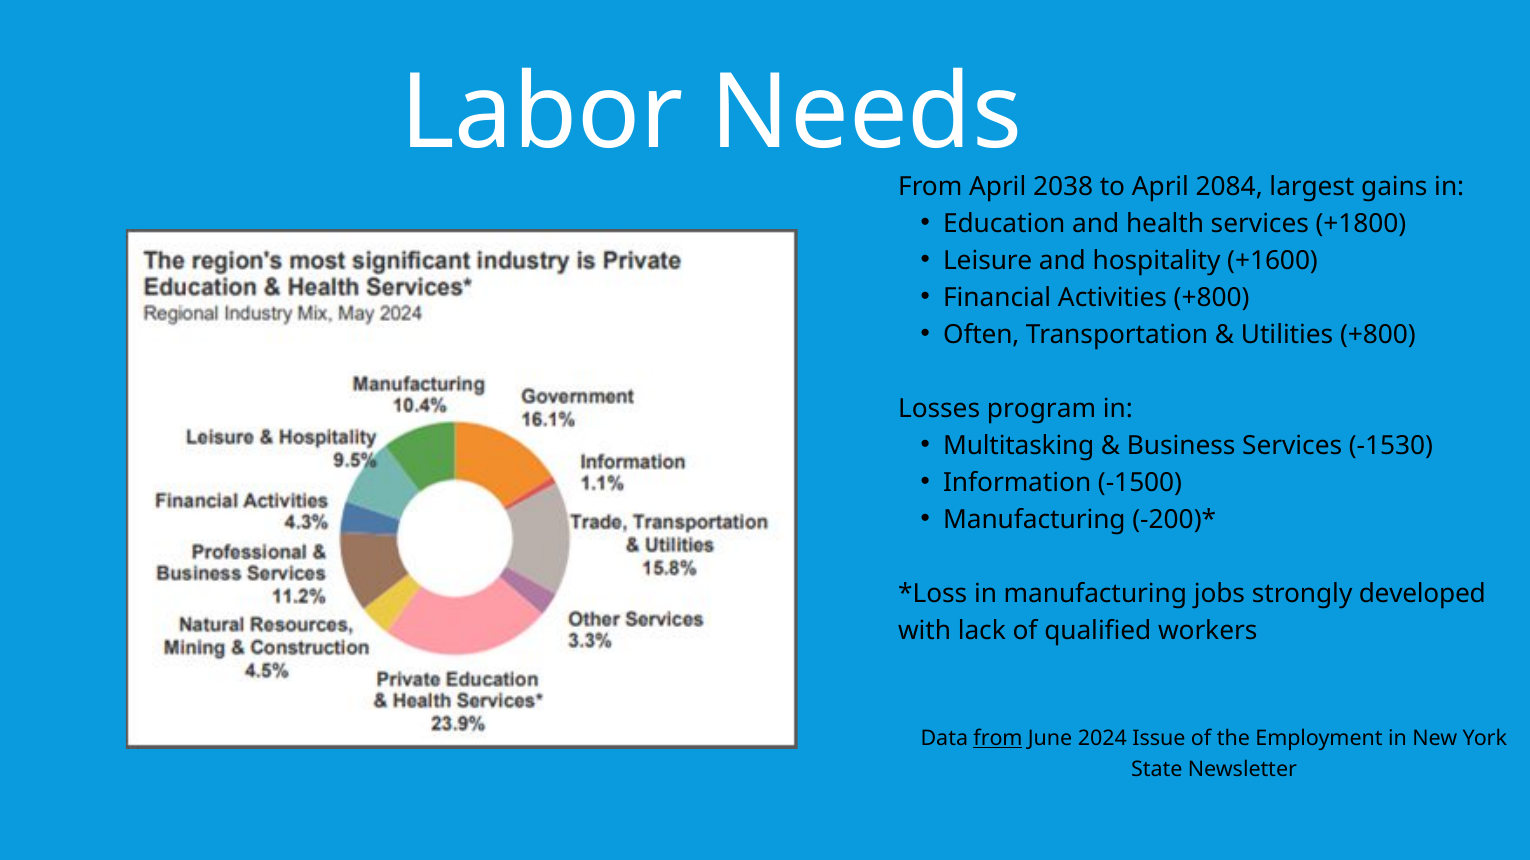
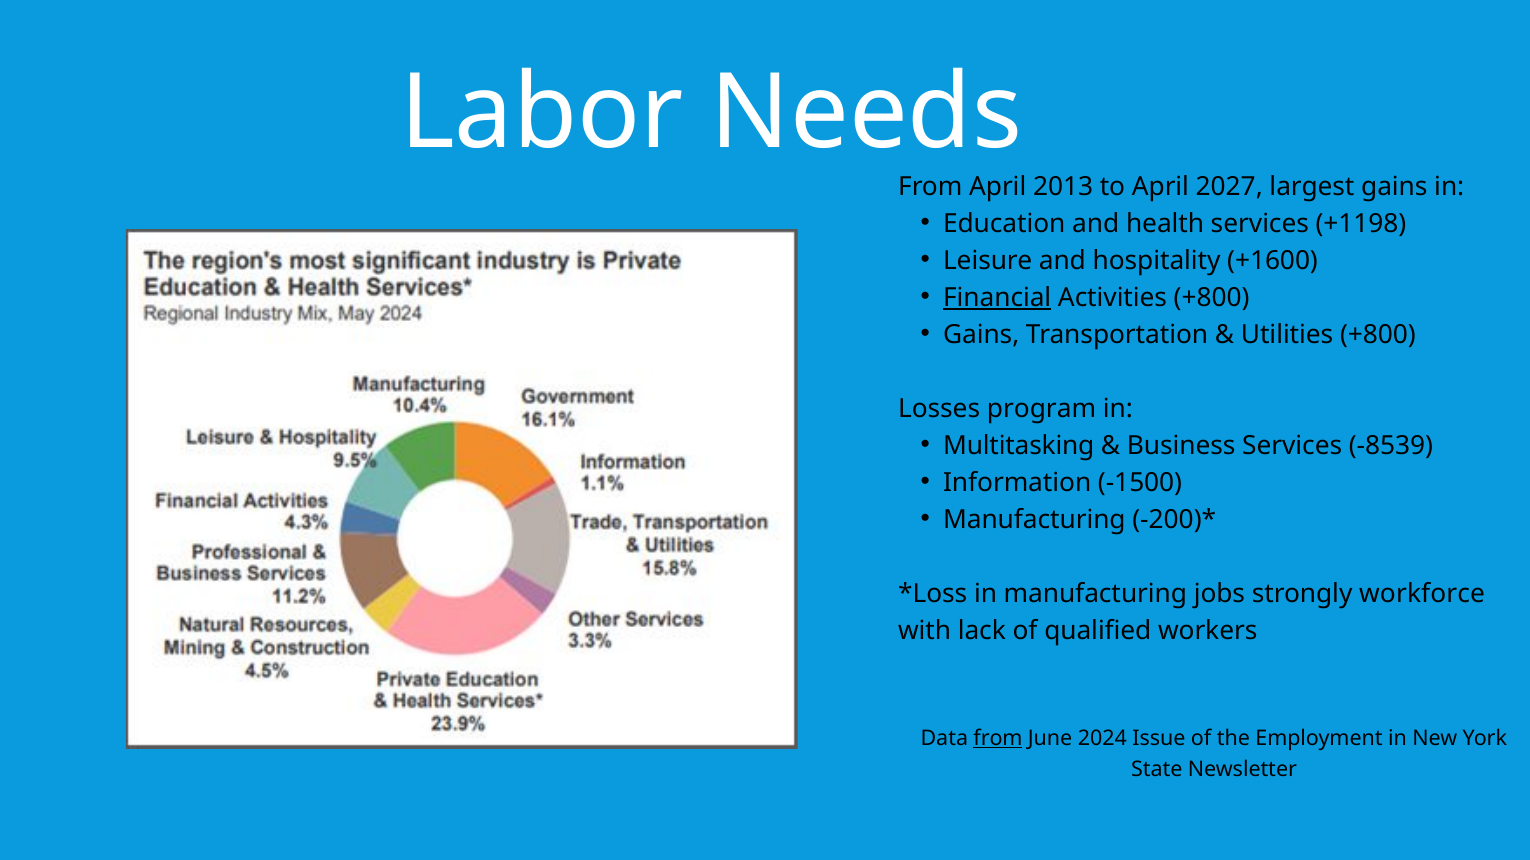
2038: 2038 -> 2013 (1063, 187)
2084: 2084 -> 2027 (1229, 187)
+1800: +1800 -> +1198 (1361, 224)
Financial underline: none -> present (997, 298)
Often: Often -> Gains (981, 335)
-1530: -1530 -> -8539 (1391, 446)
developed: developed -> workforce (1422, 594)
